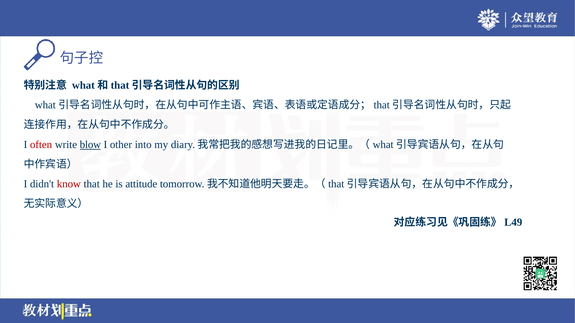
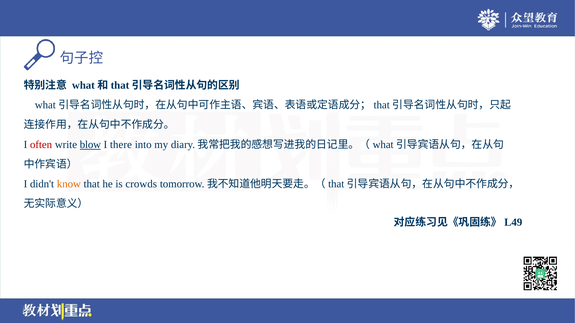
other: other -> there (121, 145)
know colour: red -> orange (69, 184)
attitude: attitude -> crowds (141, 184)
